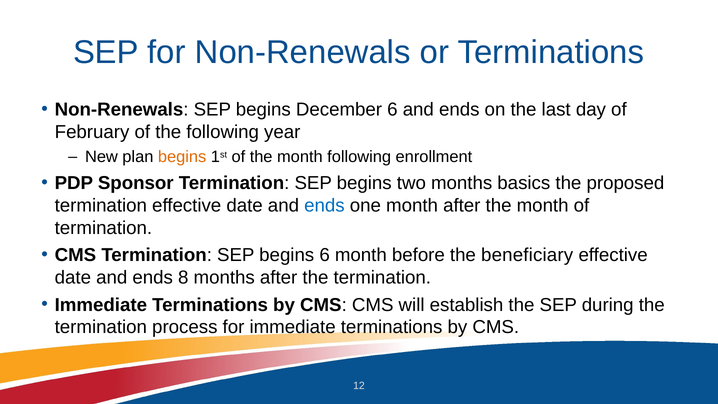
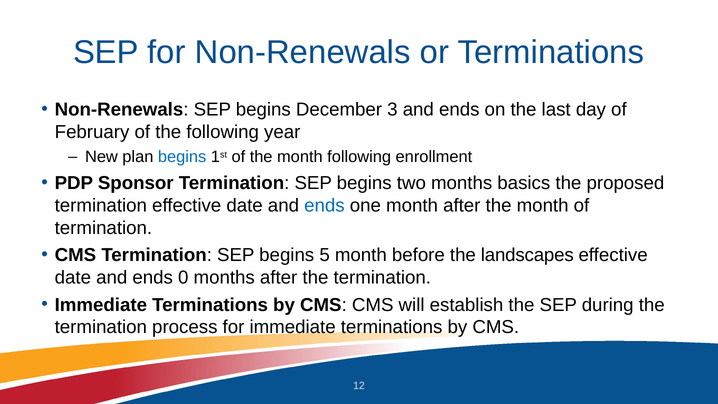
December 6: 6 -> 3 (392, 109)
begins colour: orange -> blue (182, 157)
begins 6: 6 -> 5 (325, 255)
beneficiary: beneficiary -> landscapes (527, 255)
8: 8 -> 0 (183, 278)
